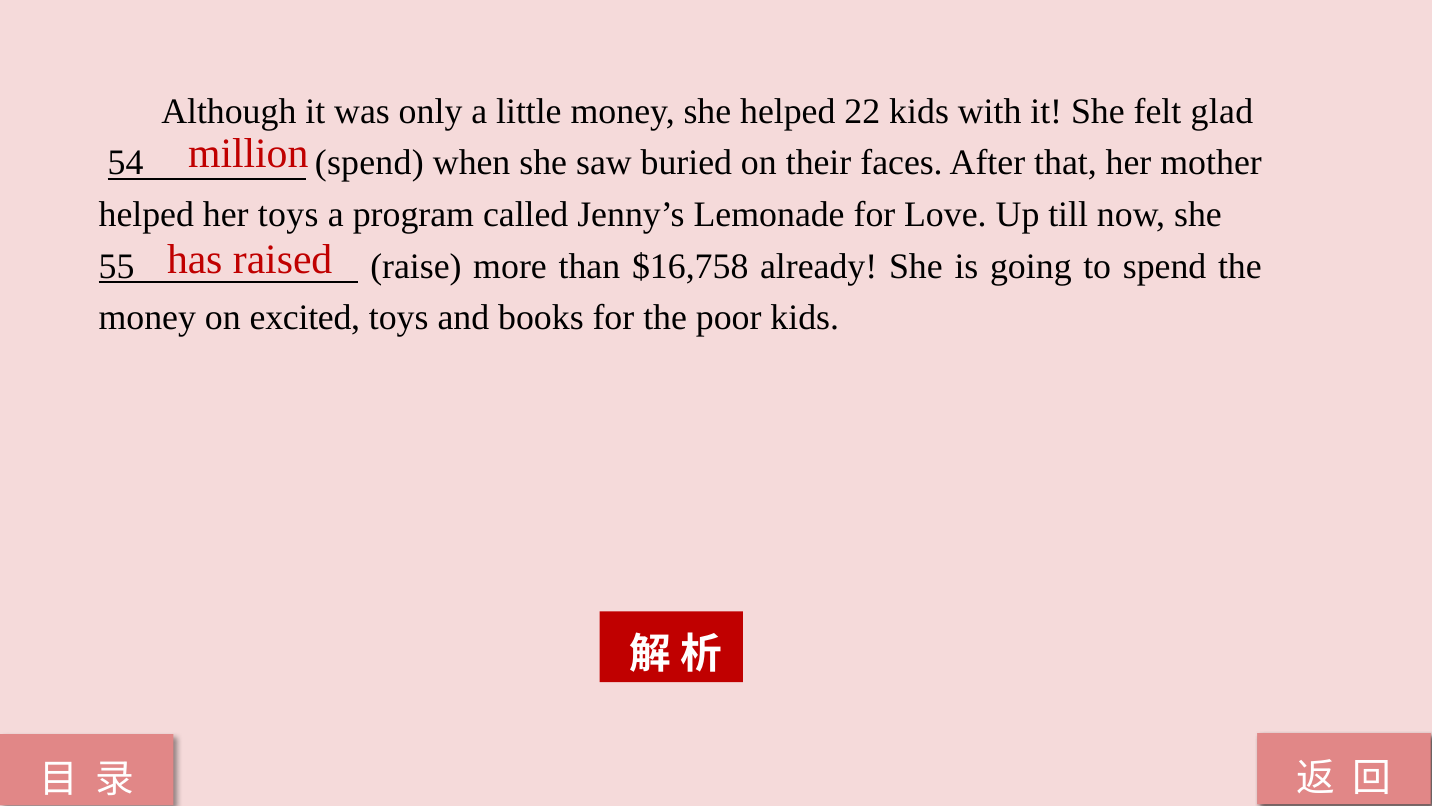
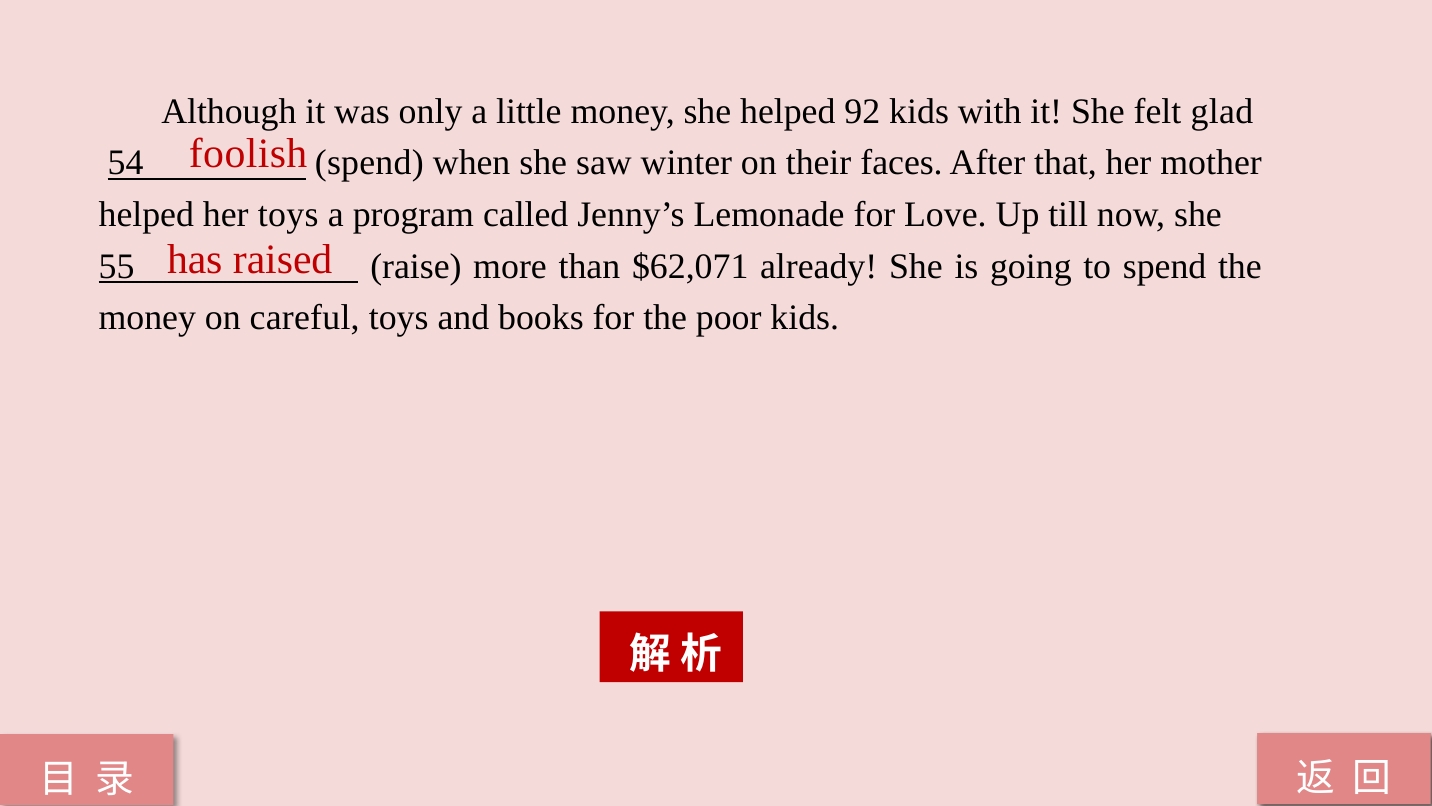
22: 22 -> 92 (862, 111)
million: million -> foolish (248, 154)
buried: buried -> winter (686, 163)
$16,758: $16,758 -> $62,071 (690, 266)
excited: excited -> careful (305, 318)
